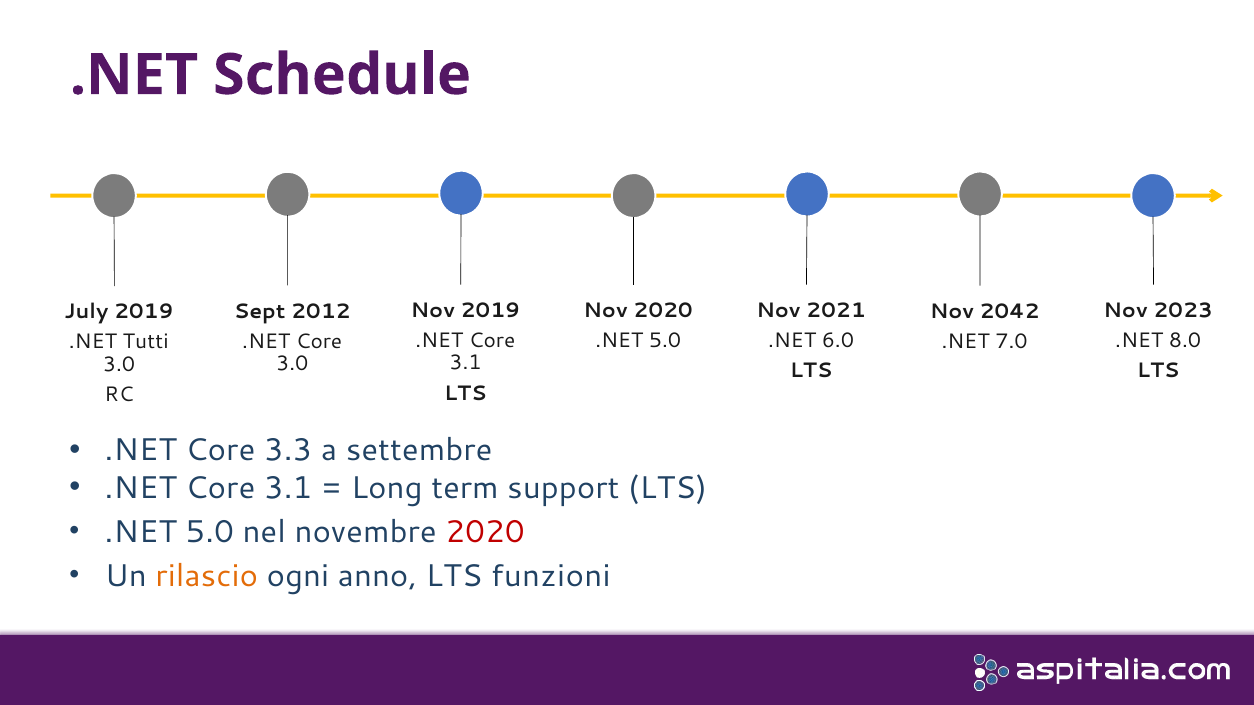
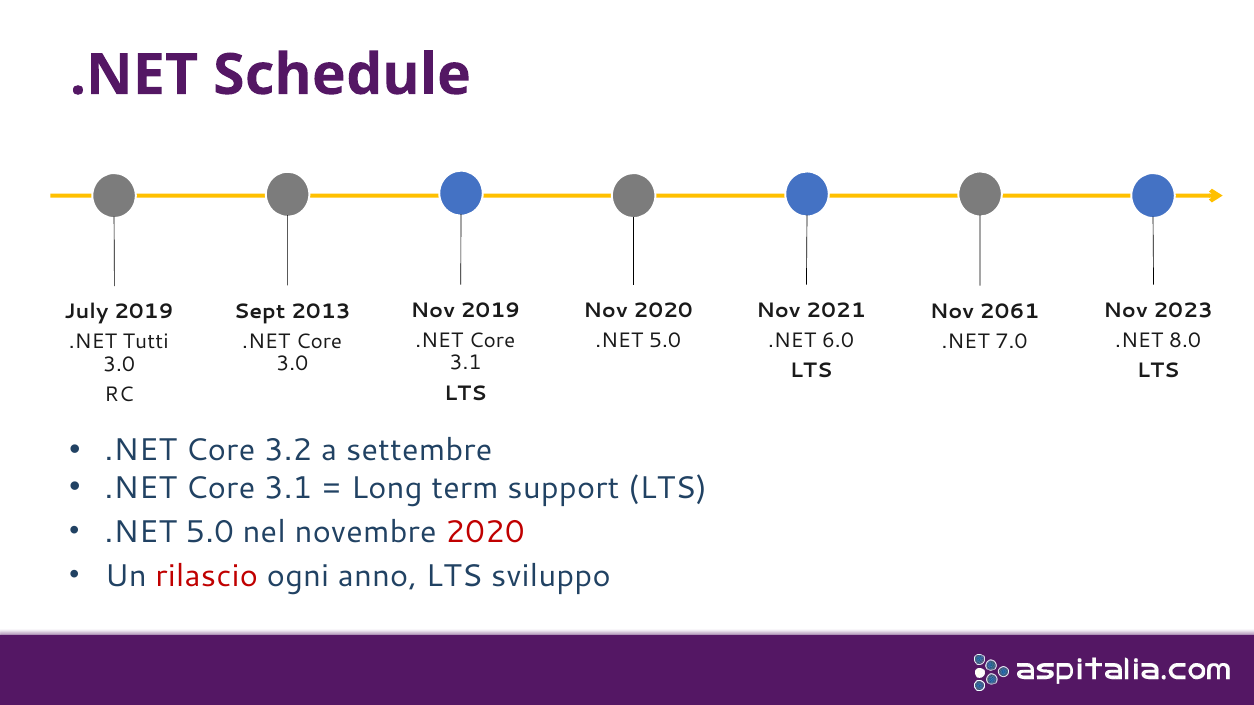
2012: 2012 -> 2013 (321, 311)
2042: 2042 -> 2061 (1010, 312)
3.3: 3.3 -> 3.2 (288, 451)
rilascio colour: orange -> red (207, 576)
funzioni: funzioni -> sviluppo (551, 576)
